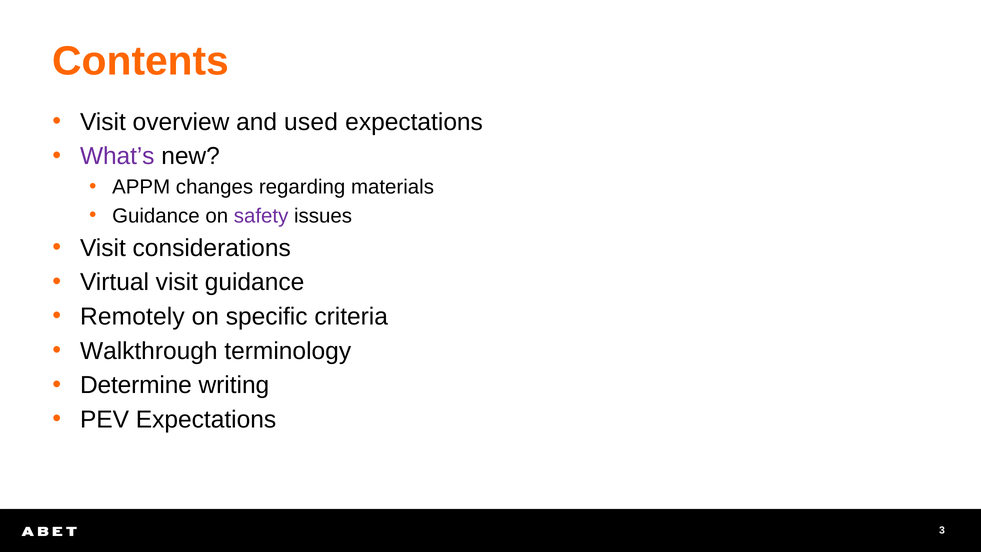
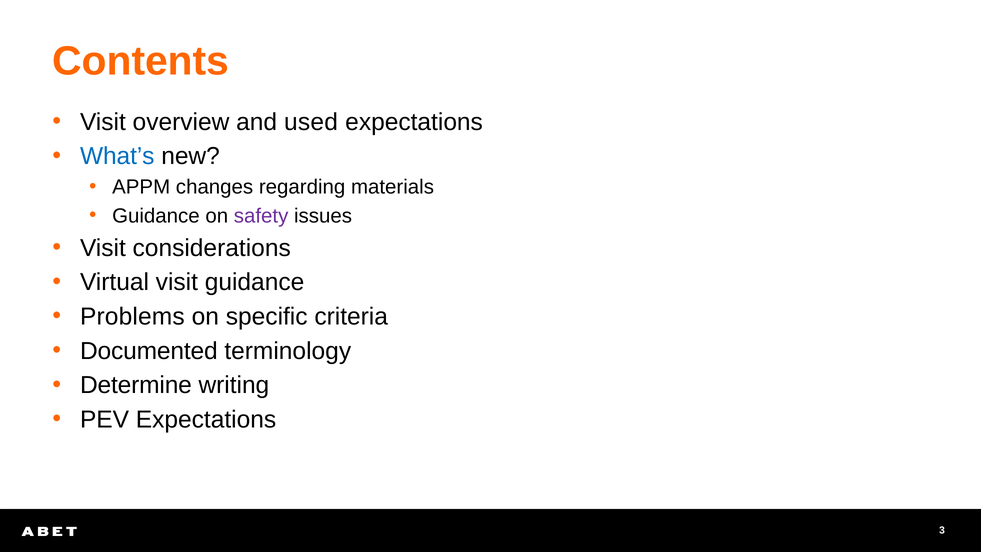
What’s colour: purple -> blue (117, 156)
Remotely: Remotely -> Problems (132, 317)
Walkthrough: Walkthrough -> Documented (149, 351)
